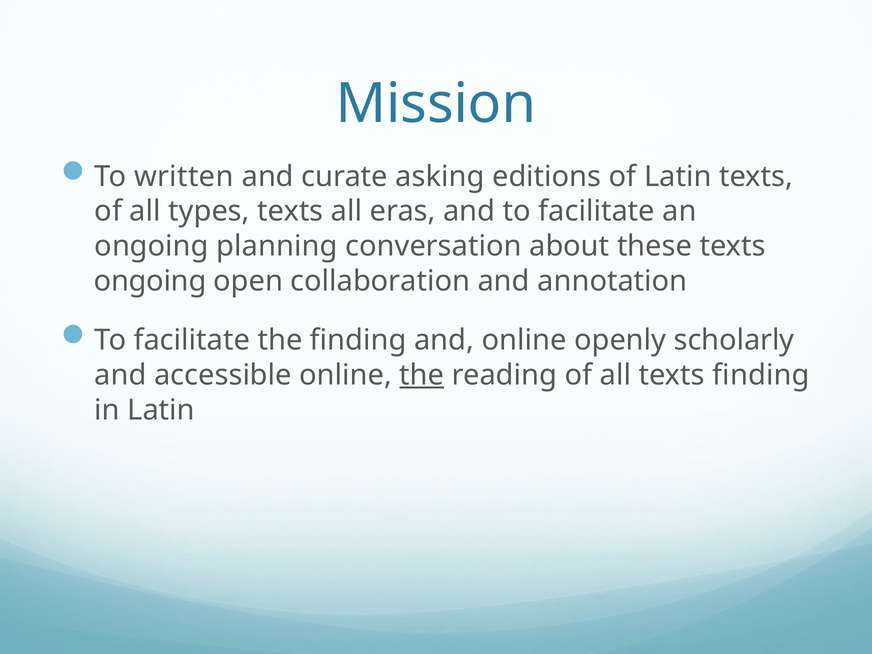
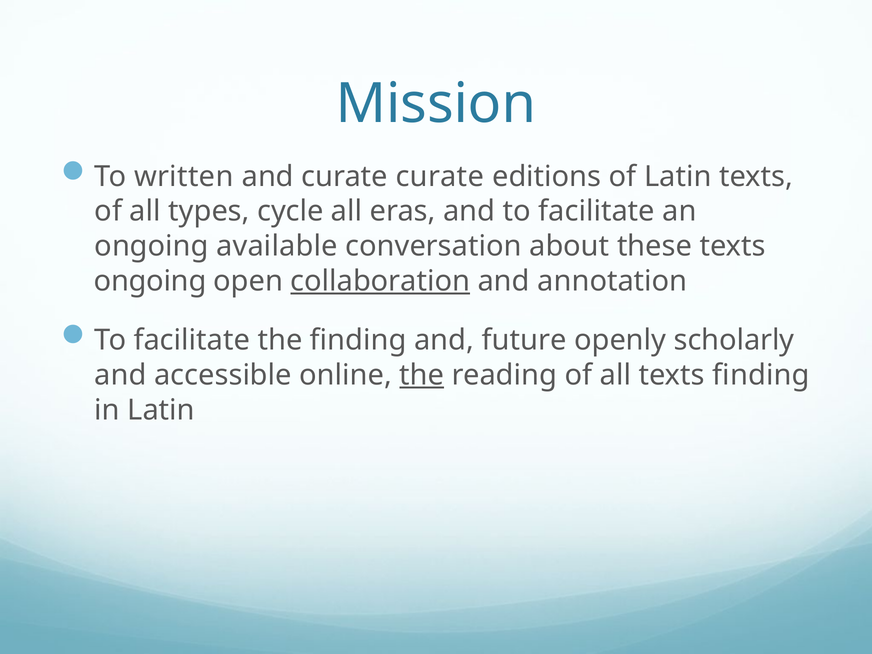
curate asking: asking -> curate (440, 176)
types texts: texts -> cycle (290, 211)
planning: planning -> available (277, 246)
collaboration underline: none -> present (380, 281)
and online: online -> future (524, 340)
